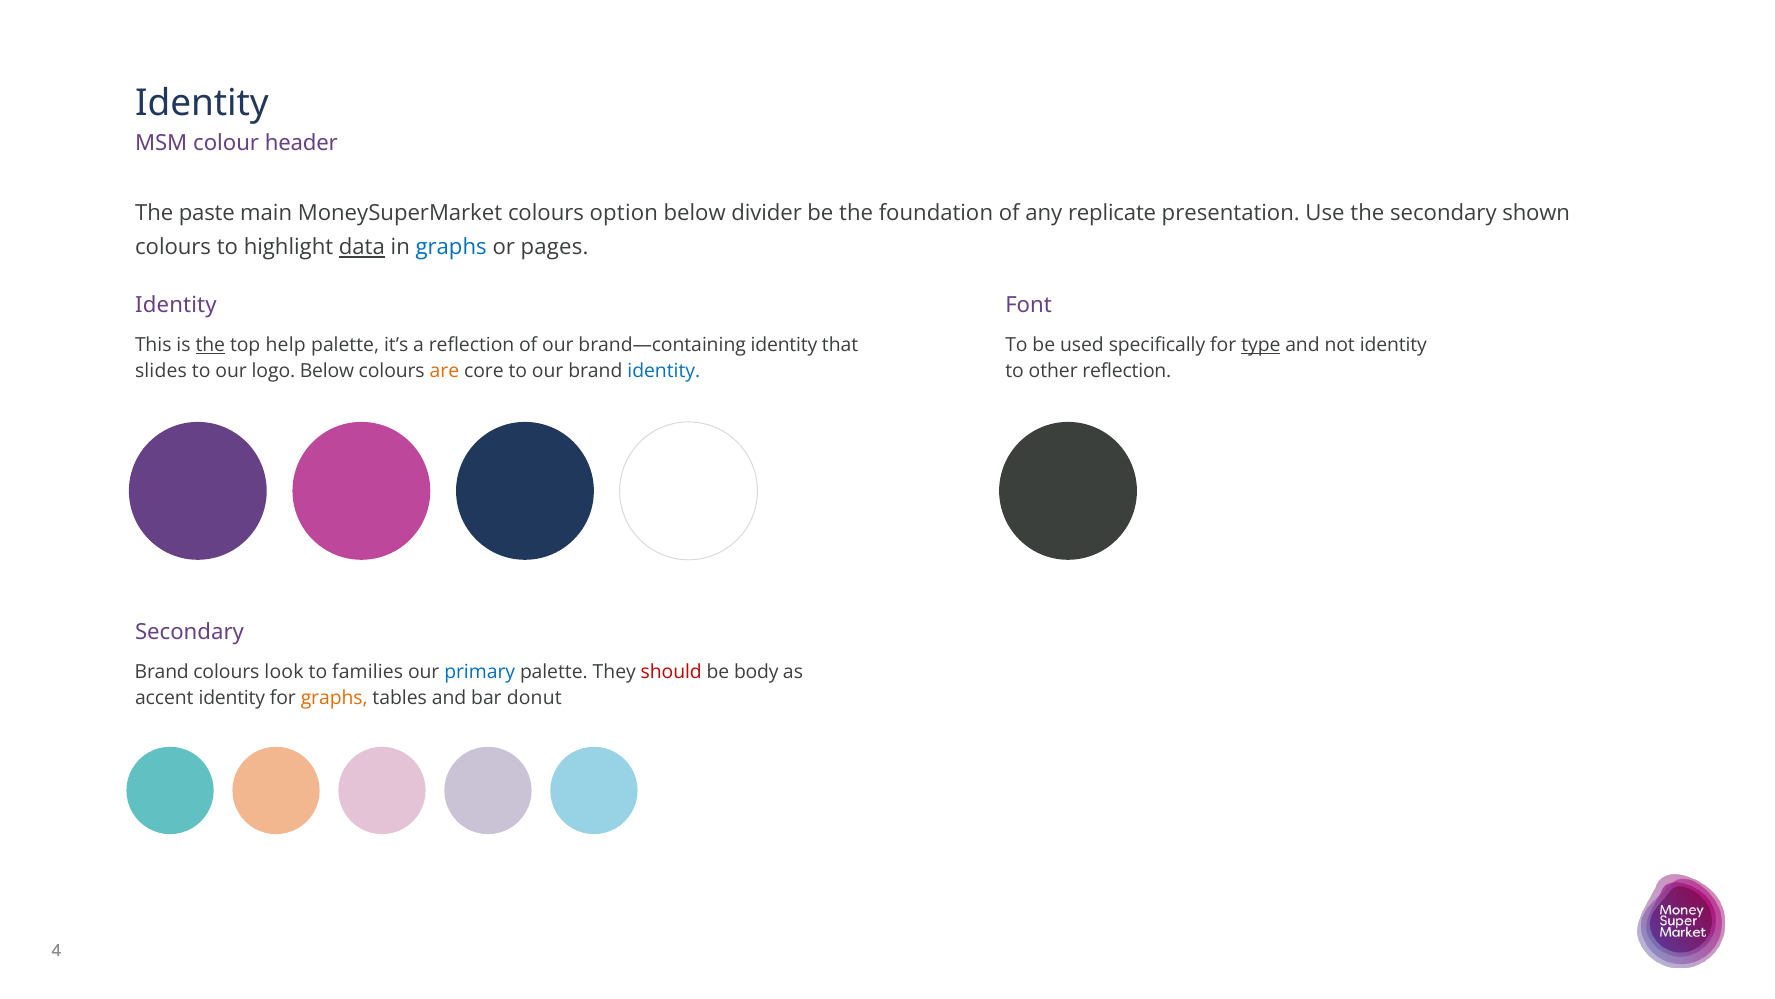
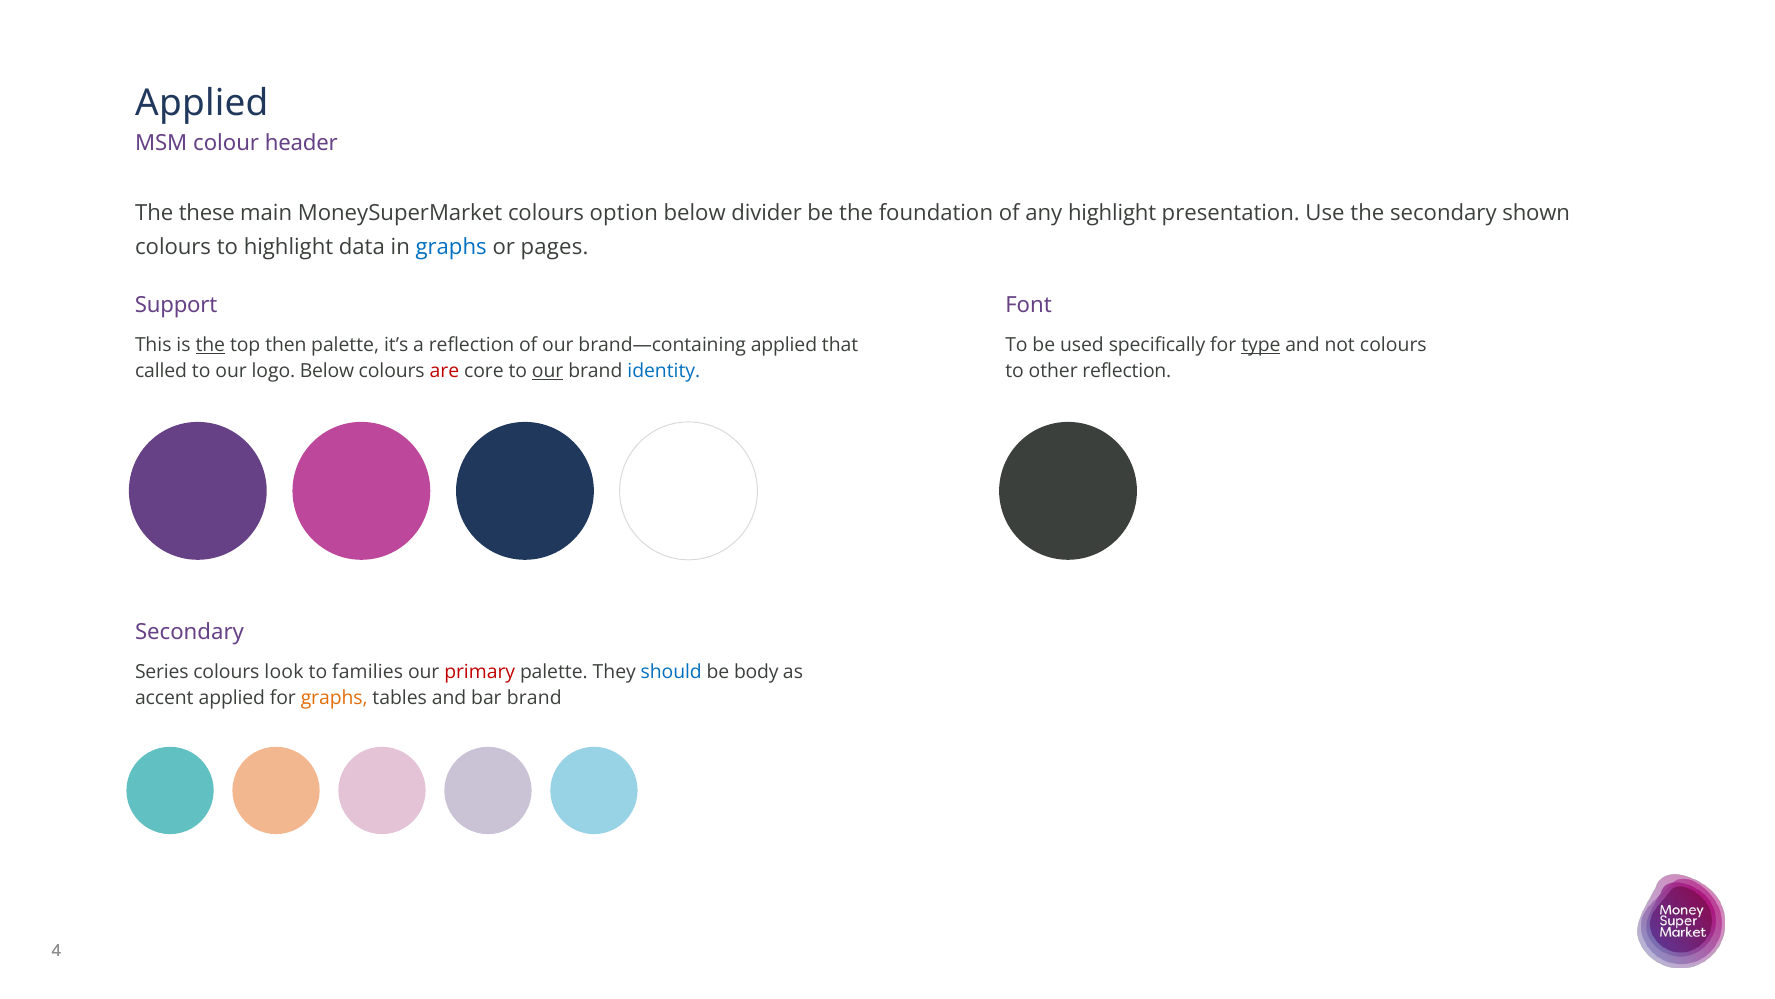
Identity: Identity -> Applied (202, 103)
paste: paste -> these (207, 213)
any replicate: replicate -> highlight (1112, 213)
data underline: present -> none (362, 247)
Identity: Identity -> Support (176, 305)
help: help -> then (286, 345)
brand—containing identity: identity -> applied (784, 345)
not identity: identity -> colours (1393, 345)
slides: slides -> called (161, 371)
are colour: orange -> red (444, 371)
our underline: none -> present (548, 371)
Brand: Brand -> Series (162, 672)
primary colour: blue -> red (480, 672)
should colour: red -> blue (671, 672)
accent identity: identity -> applied (232, 698)
bar donut: donut -> brand (534, 698)
